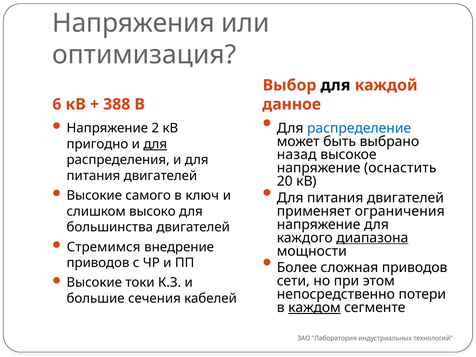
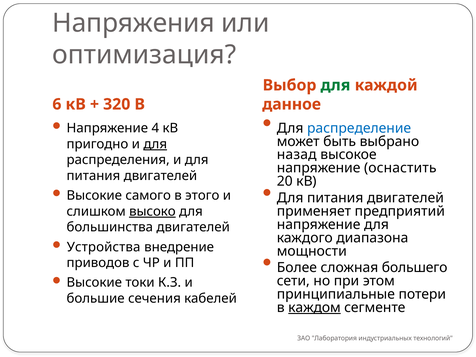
для colour: black -> green (335, 85)
388: 388 -> 320 (117, 104)
2: 2 -> 4 (155, 128)
ключ: ключ -> этого (202, 196)
ограничения: ограничения -> предприятий (400, 211)
высоко underline: none -> present (152, 211)
диапазона underline: present -> none (372, 238)
Стремимся: Стремимся -> Устройства (104, 247)
сложная приводов: приводов -> большего (415, 267)
непосредственно: непосредственно -> принципиальные (336, 294)
